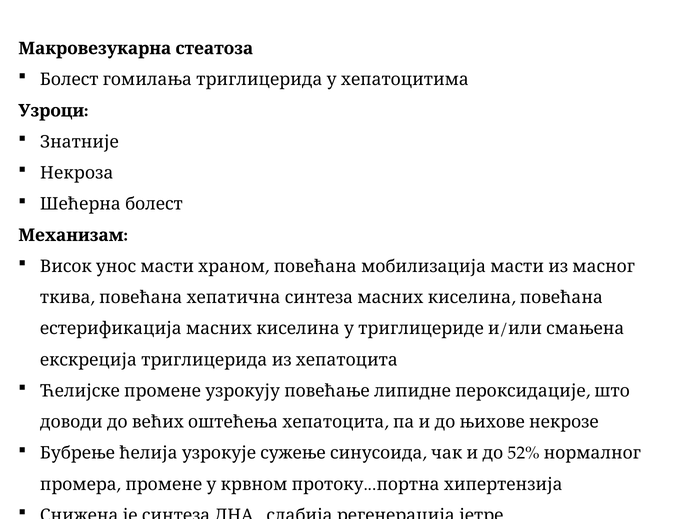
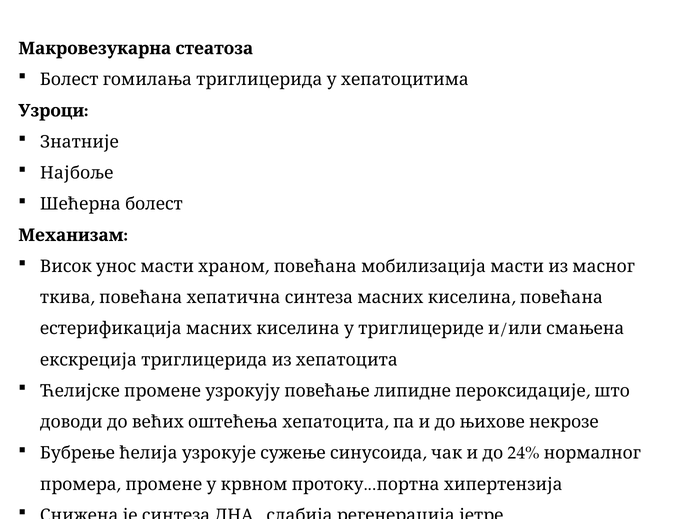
Некроза: Некроза -> Најбоље (77, 173)
52%: 52% -> 24% (524, 453)
